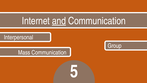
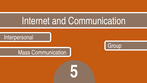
and underline: present -> none (59, 21)
